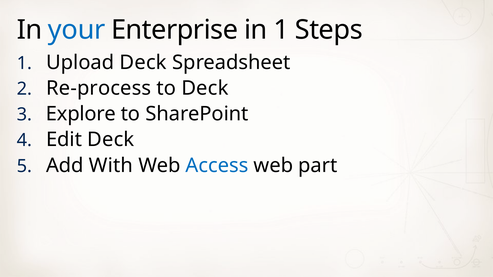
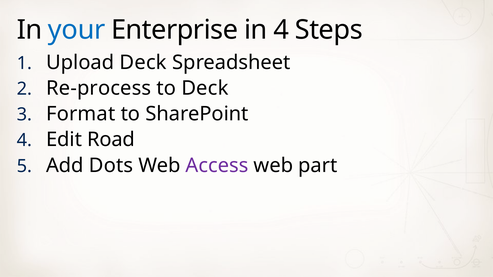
in 1: 1 -> 4 (281, 30)
Explore: Explore -> Format (81, 114)
Edit Deck: Deck -> Road (111, 140)
With: With -> Dots (111, 166)
Access colour: blue -> purple (217, 166)
